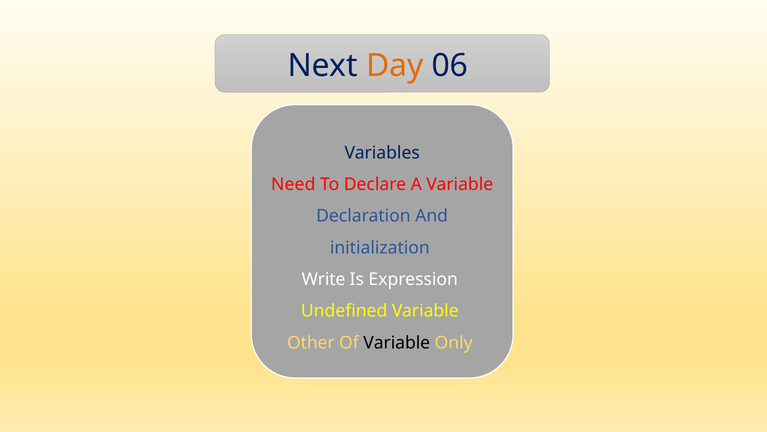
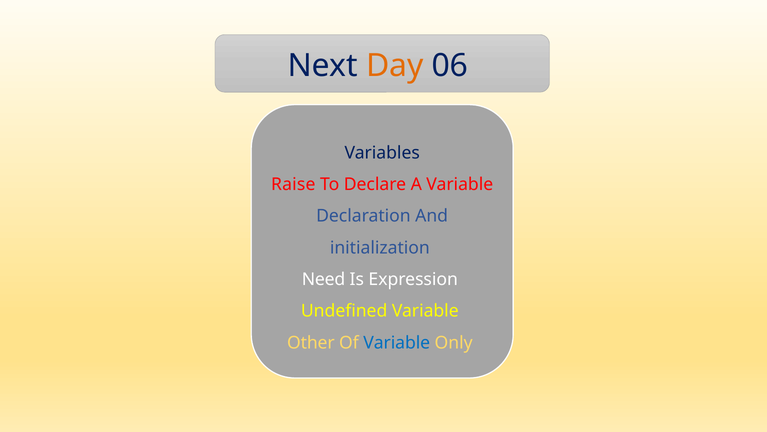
Need: Need -> Raise (293, 184)
Write: Write -> Need (324, 279)
Variable colour: black -> blue (397, 342)
